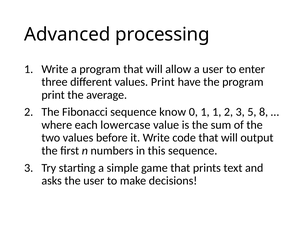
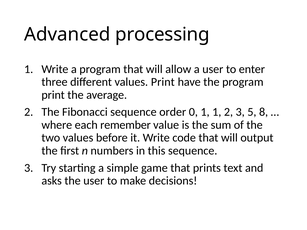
know: know -> order (173, 112)
lowercase: lowercase -> remember (126, 125)
